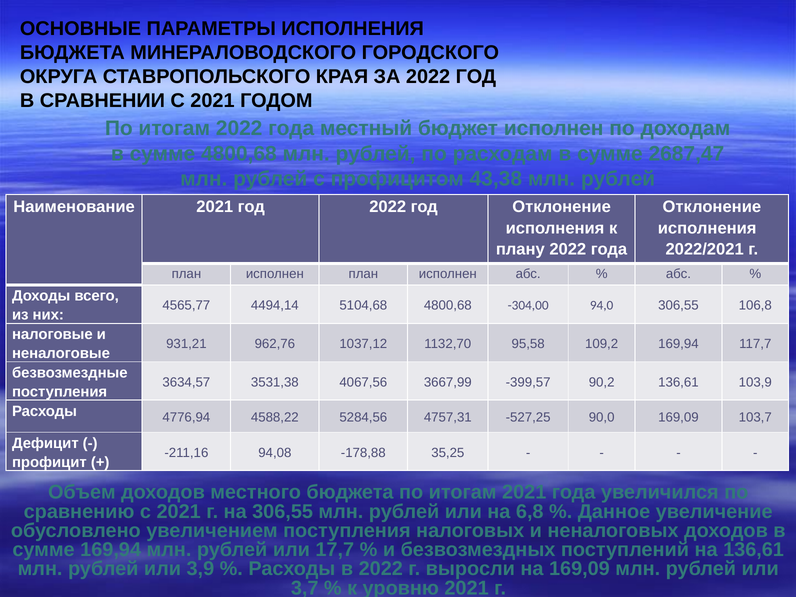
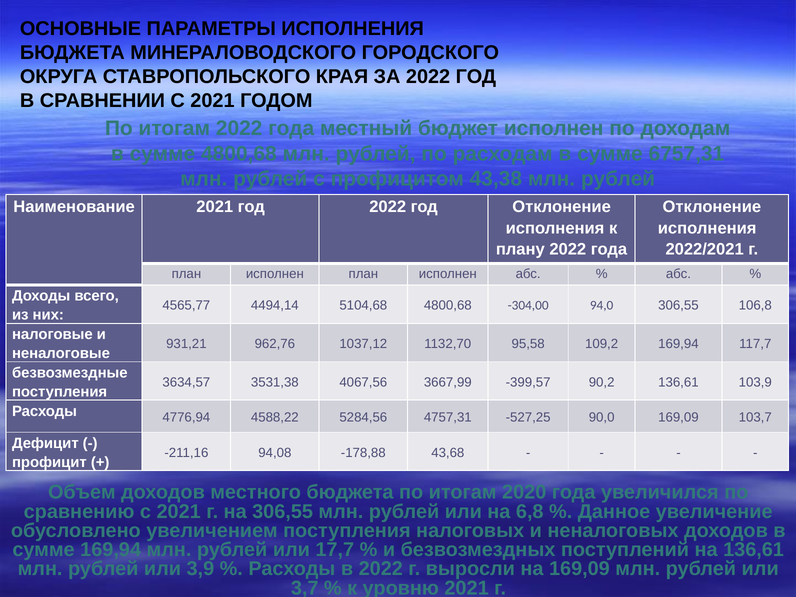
2687,47: 2687,47 -> 6757,31 (686, 154)
35,25: 35,25 -> 43,68 (448, 453)
итогам 2021: 2021 -> 2020 (524, 492)
